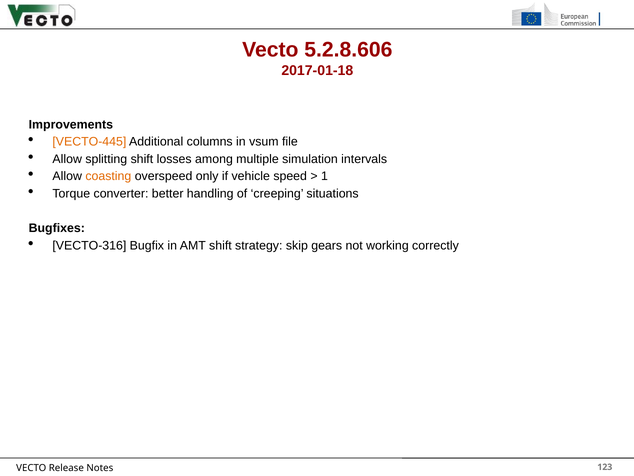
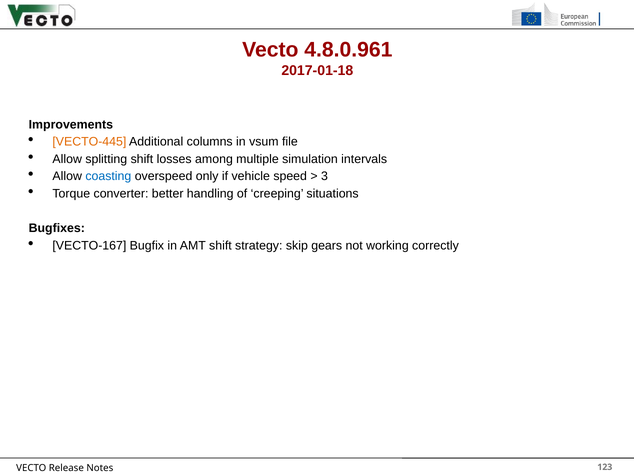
5.2.8.606: 5.2.8.606 -> 4.8.0.961 (348, 50)
coasting colour: orange -> blue (108, 176)
1: 1 -> 3 (325, 176)
VECTO-316: VECTO-316 -> VECTO-167 (89, 245)
